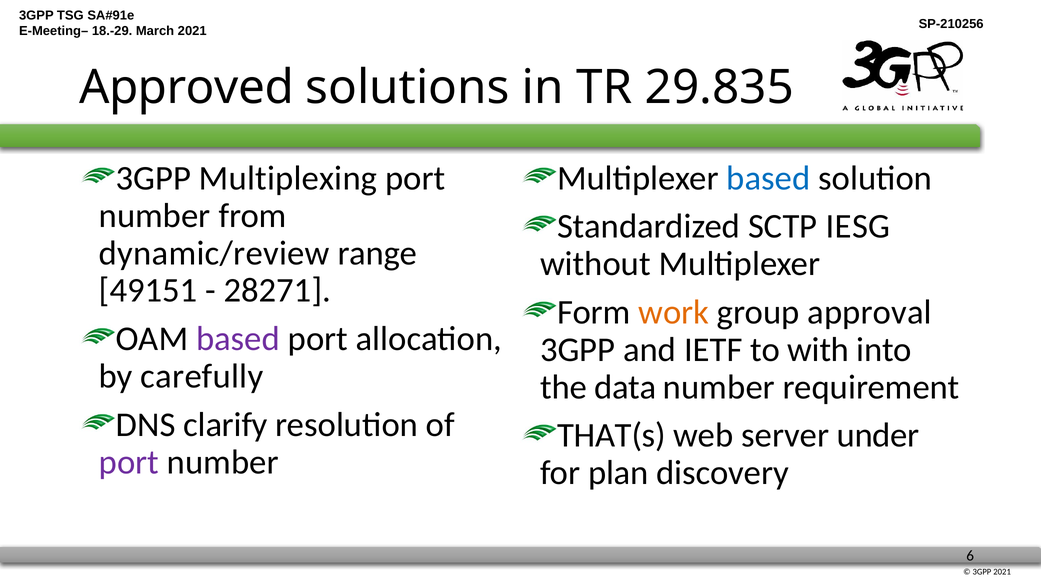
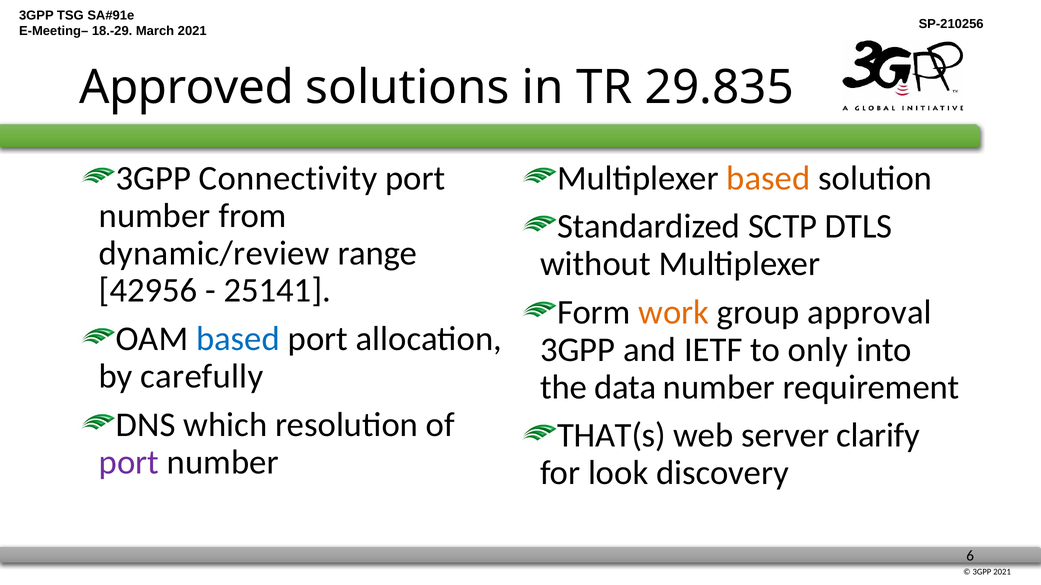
Multiplexing: Multiplexing -> Connectivity (288, 178)
based colour: blue -> orange (768, 178)
IESG: IESG -> DTLS (858, 227)
49151: 49151 -> 42956 (148, 291)
28271: 28271 -> 25141 (277, 291)
based colour: purple -> blue (238, 339)
with: with -> only (818, 350)
clarify: clarify -> which (225, 425)
under: under -> clarify (878, 436)
plan: plan -> look (618, 473)
